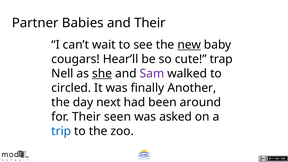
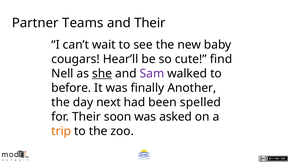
Babies: Babies -> Teams (83, 23)
new underline: present -> none (189, 45)
trap: trap -> find (221, 59)
circled: circled -> before (71, 88)
around: around -> spelled (200, 102)
seen: seen -> soon (118, 117)
trip colour: blue -> orange (61, 131)
